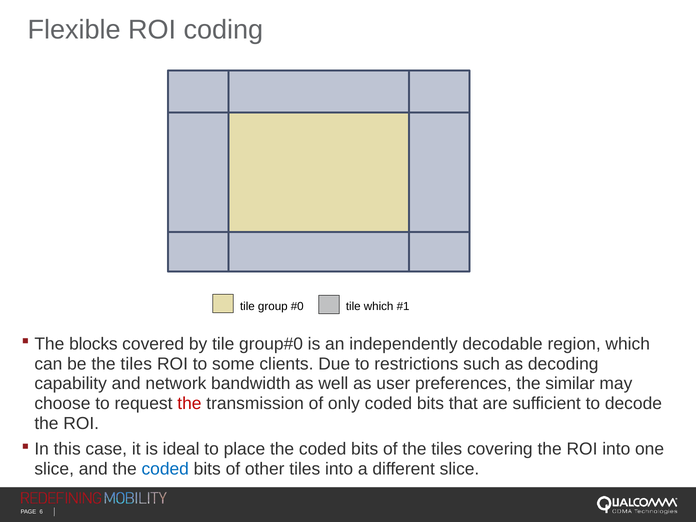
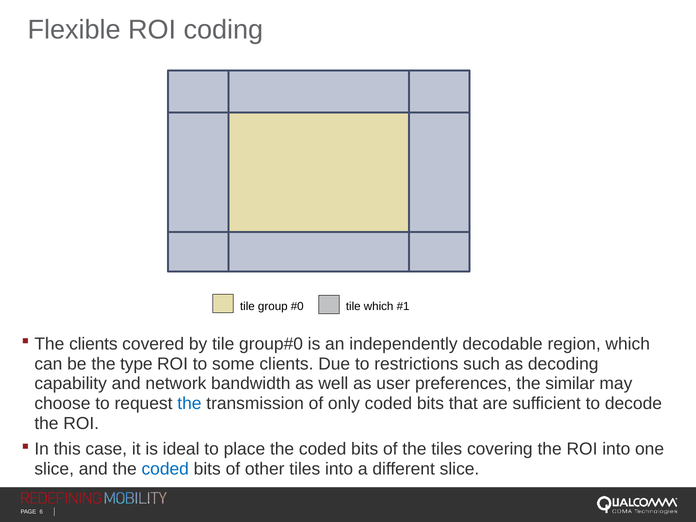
The blocks: blocks -> clients (93, 344)
be the tiles: tiles -> type (136, 364)
the colour: red -> blue (189, 403)
